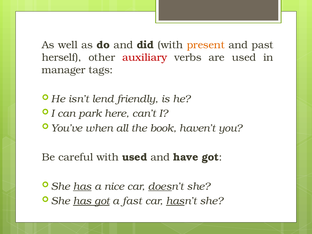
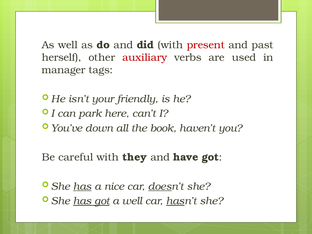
present colour: orange -> red (206, 45)
lend: lend -> your (103, 99)
when: when -> down (99, 128)
with used: used -> they (135, 157)
a fast: fast -> well (132, 201)
